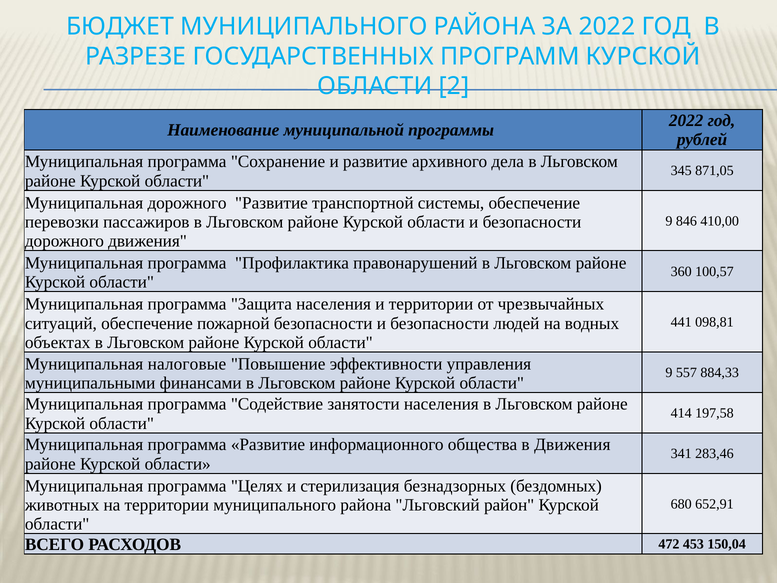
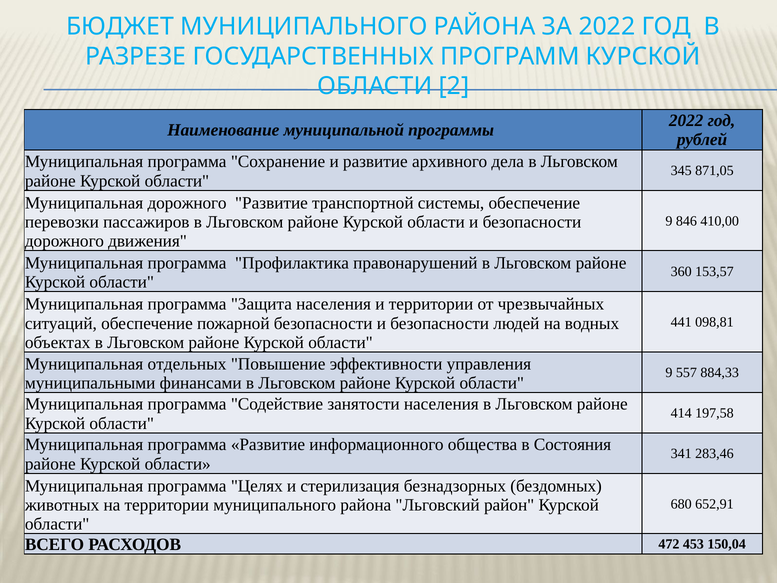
100,57: 100,57 -> 153,57 (714, 271)
налоговые: налоговые -> отдельных (187, 364)
в Движения: Движения -> Состояния (572, 444)
